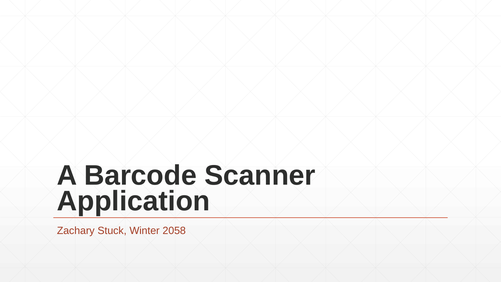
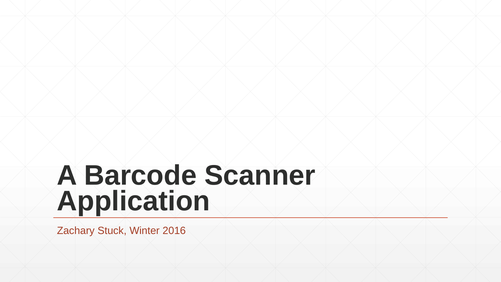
2058: 2058 -> 2016 (174, 231)
